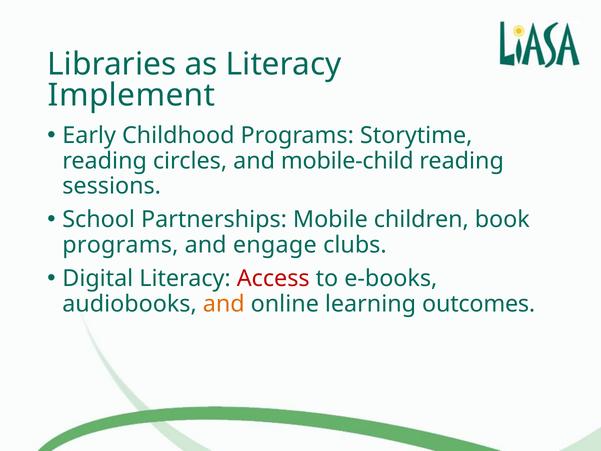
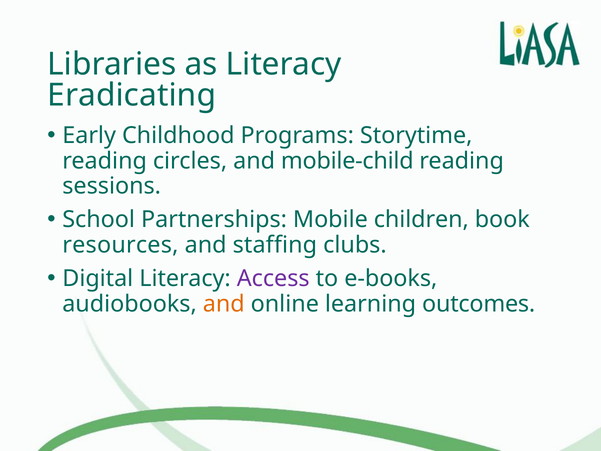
Implement: Implement -> Eradicating (132, 95)
programs: programs -> resources (120, 245)
engage: engage -> staffing (275, 245)
Access colour: red -> purple (273, 278)
